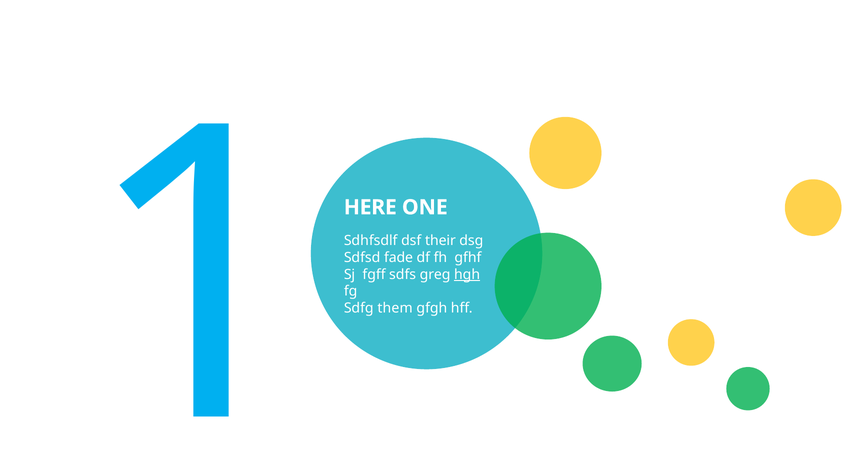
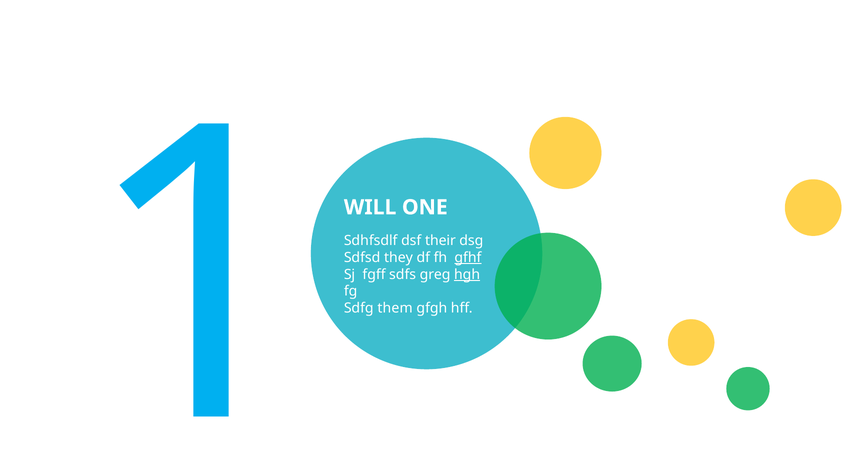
HERE: HERE -> WILL (370, 207)
fade: fade -> they (398, 257)
gfhf underline: none -> present (468, 257)
